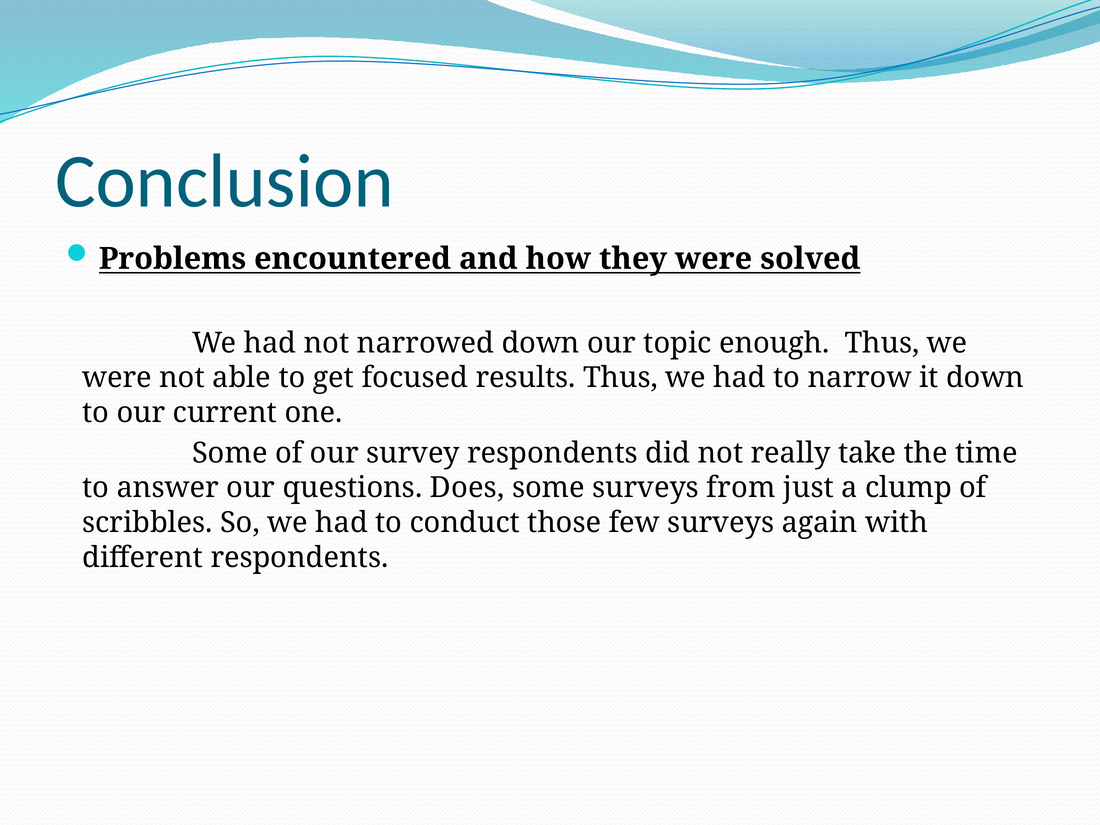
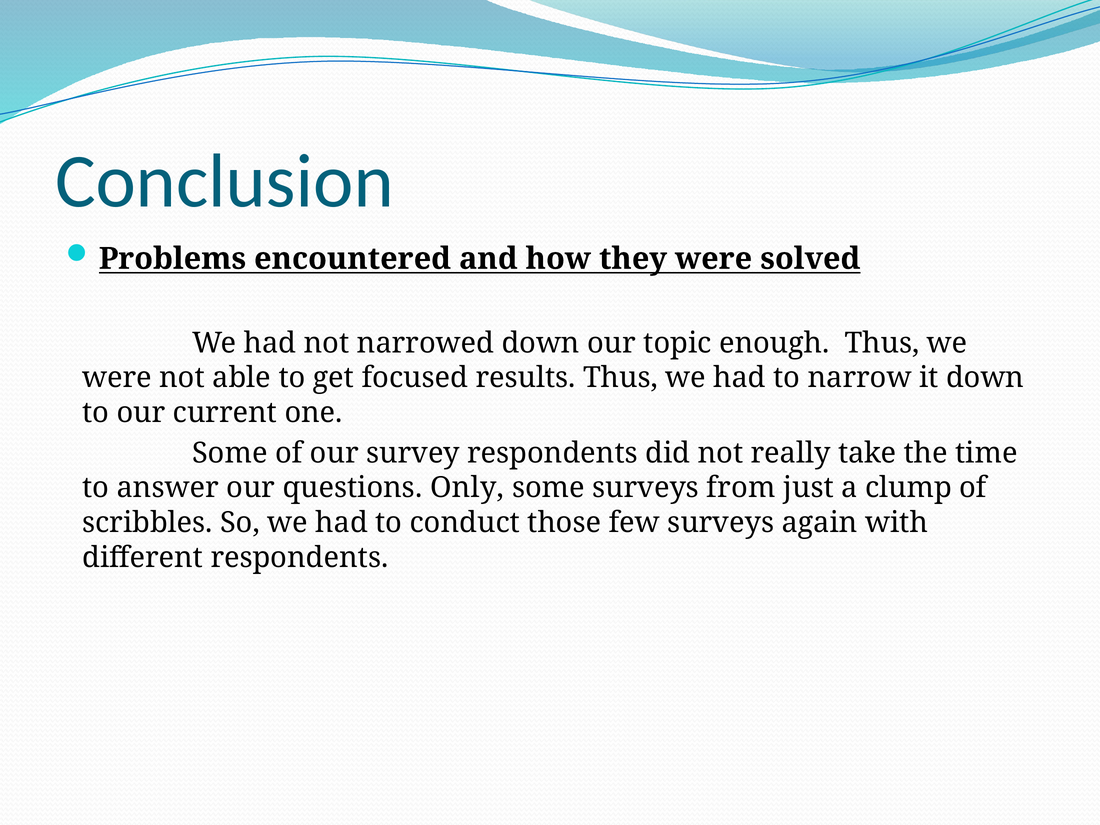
Does: Does -> Only (467, 488)
